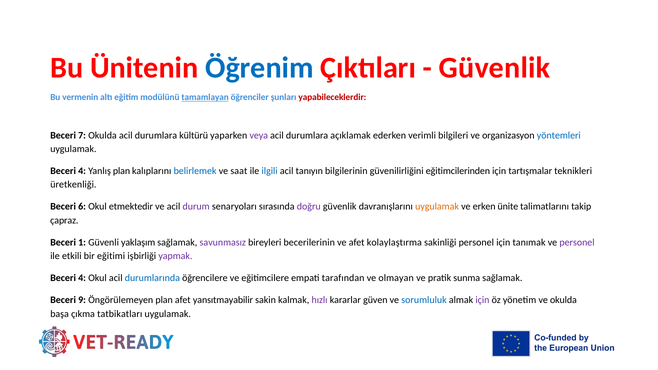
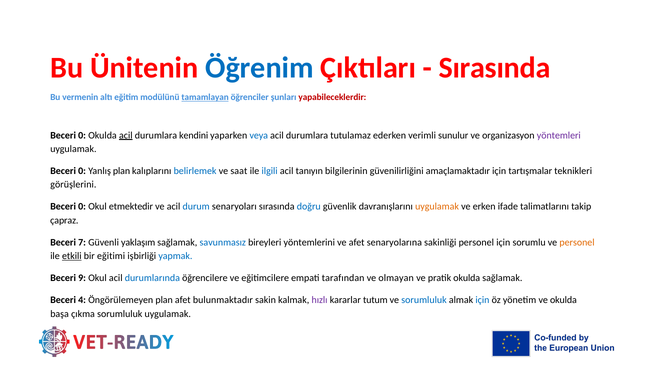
Güvenlik: Güvenlik -> Sırasında (495, 68)
7: 7 -> 0 (82, 135)
acil underline: none -> present (126, 135)
kültürü: kültürü -> kendini (194, 135)
veya colour: purple -> blue (259, 135)
açıklamak: açıklamak -> tutulamaz (351, 135)
bilgileri: bilgileri -> sunulur (453, 135)
yöntemleri colour: blue -> purple (559, 135)
4: 4 -> 0 (82, 171)
eğitimcilerinden: eğitimcilerinden -> amaçlamaktadır (458, 171)
üretkenliği: üretkenliği -> görüşlerini (73, 185)
6: 6 -> 0 (82, 207)
durum colour: purple -> blue (196, 207)
doğru colour: purple -> blue (309, 207)
ünite: ünite -> ifade (508, 207)
1: 1 -> 7 (82, 242)
savunmasız colour: purple -> blue (223, 242)
becerilerinin: becerilerinin -> yöntemlerini (309, 242)
kolaylaştırma: kolaylaştırma -> senaryolarına (394, 242)
tanımak: tanımak -> sorumlu (529, 242)
personel colour: purple -> orange (577, 242)
etkili underline: none -> present (72, 256)
yapmak colour: purple -> blue (175, 256)
4: 4 -> 9 (82, 278)
pratik sunma: sunma -> okulda (467, 278)
9: 9 -> 4 (82, 300)
yansıtmayabilir: yansıtmayabilir -> bulunmaktadır (223, 300)
güven: güven -> tutum (375, 300)
için colour: purple -> blue (482, 300)
çıkma tatbikatları: tatbikatları -> sorumluluk (120, 314)
